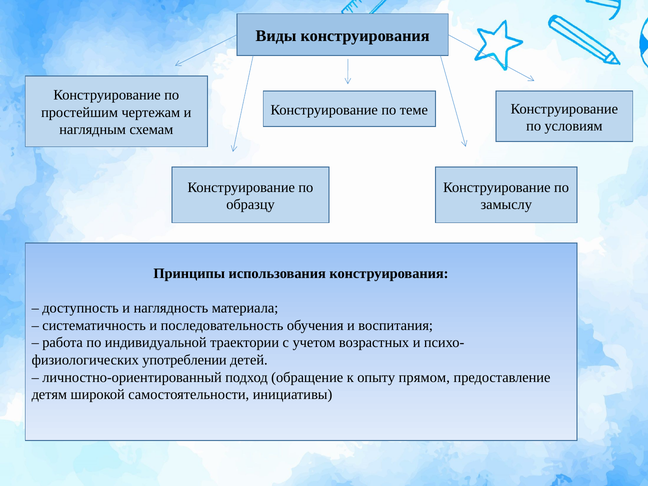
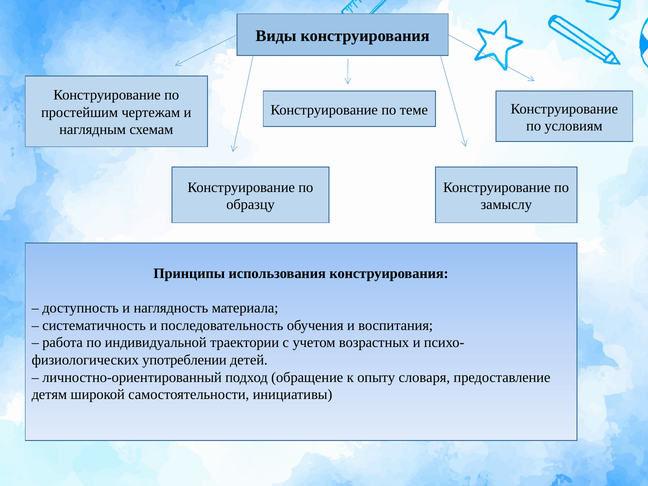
прямом: прямом -> словаря (424, 377)
